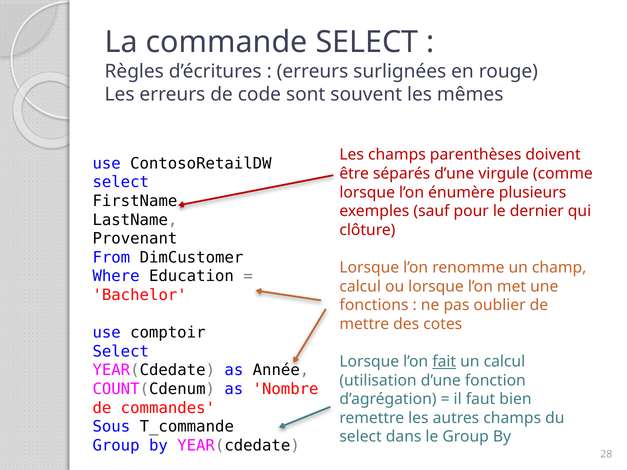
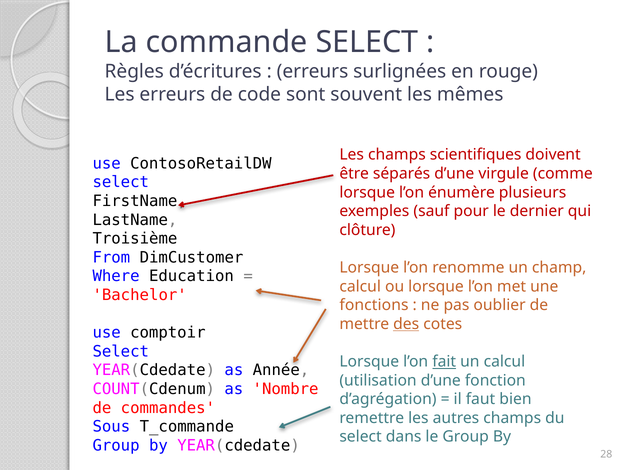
parenthèses: parenthèses -> scientifiques (476, 155)
Provenant: Provenant -> Troisième (135, 239)
des underline: none -> present (406, 324)
